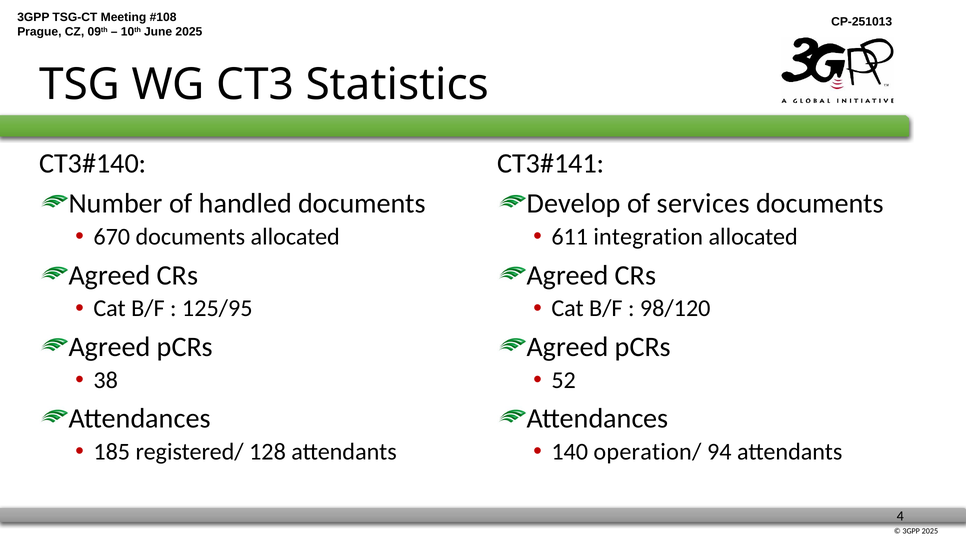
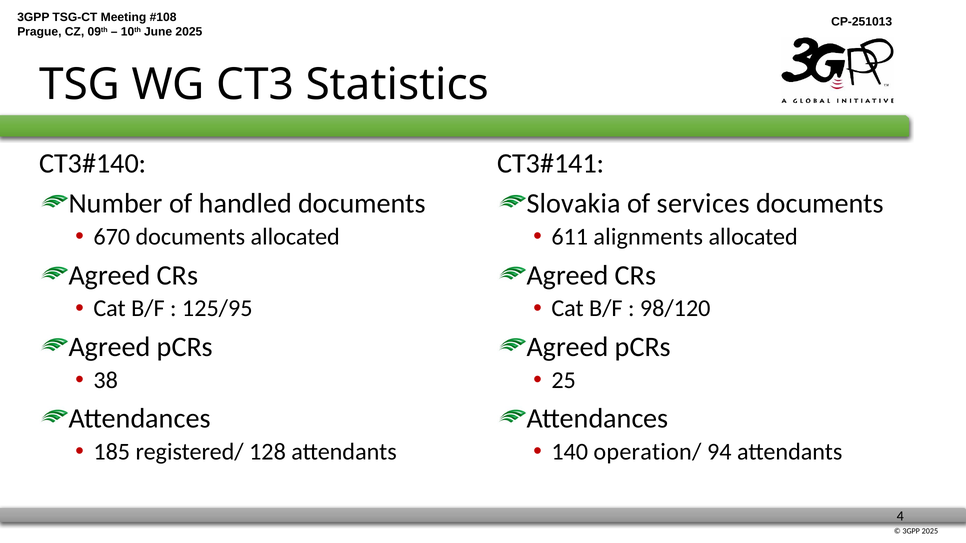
Develop: Develop -> Slovakia (574, 204)
integration: integration -> alignments (648, 237)
52: 52 -> 25 (564, 380)
